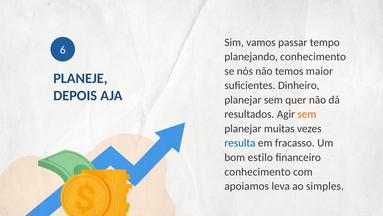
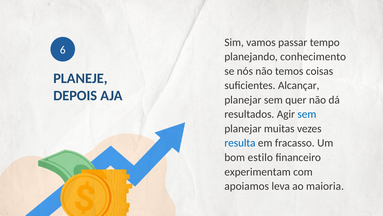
maior: maior -> coisas (319, 71)
Dinheiro: Dinheiro -> Alcançar (299, 85)
sem colour: orange -> blue (307, 114)
conhecimento: conhecimento -> experimentam (258, 171)
simples: simples -> maioria (325, 186)
